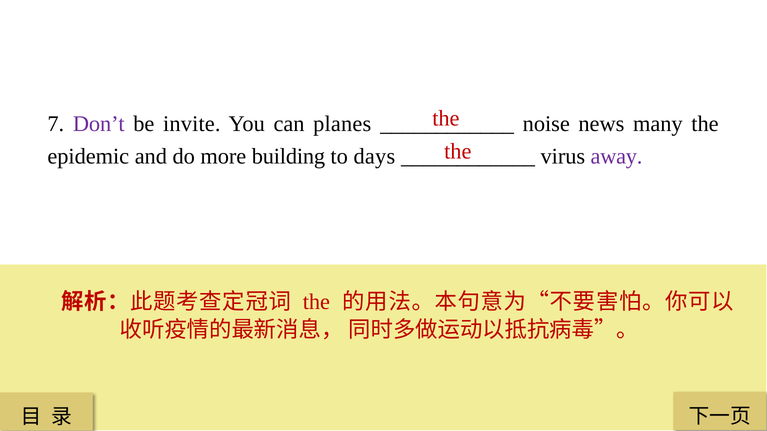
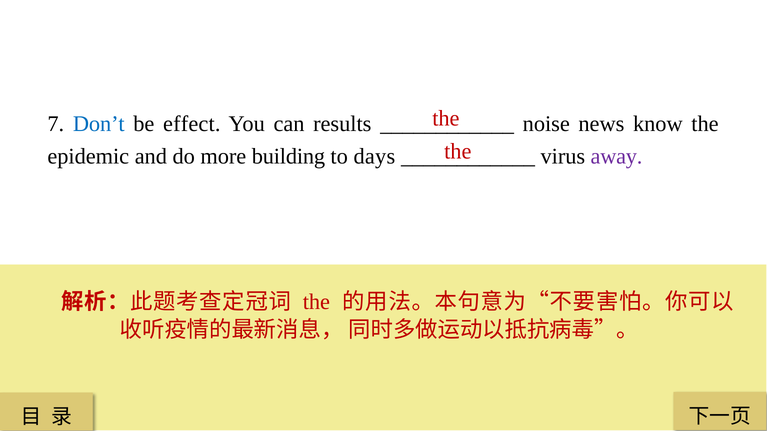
Don’t colour: purple -> blue (99, 124)
invite: invite -> effect (192, 124)
planes: planes -> results (342, 124)
many: many -> know (658, 124)
